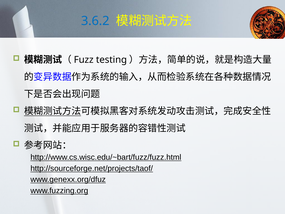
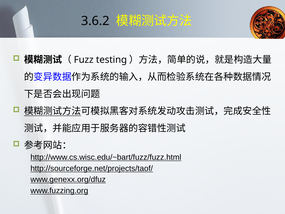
3.6.2 colour: blue -> black (95, 21)
